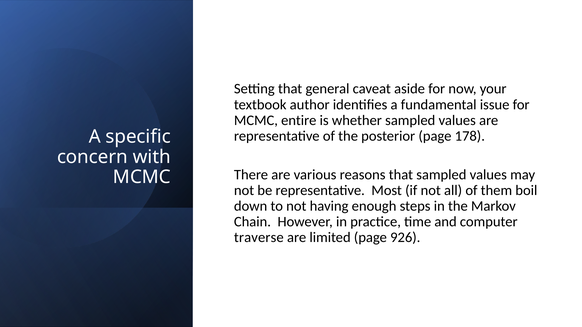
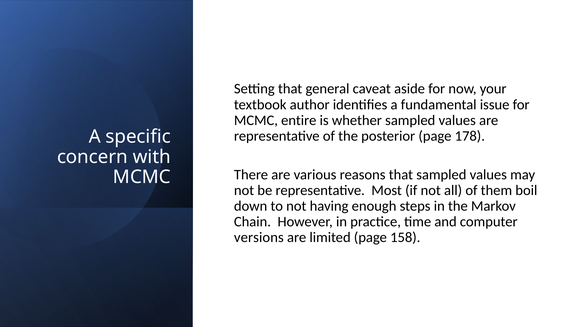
traverse: traverse -> versions (259, 238)
926: 926 -> 158 (405, 238)
